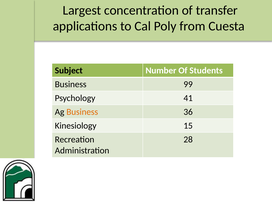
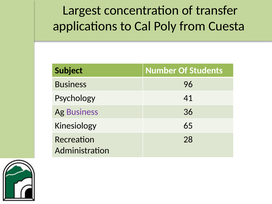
99: 99 -> 96 (188, 84)
Business colour: orange -> purple (82, 112)
15: 15 -> 65 (188, 126)
